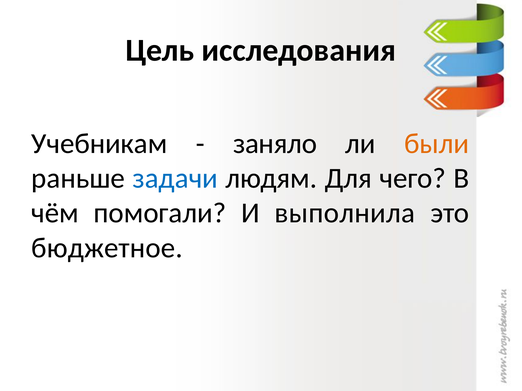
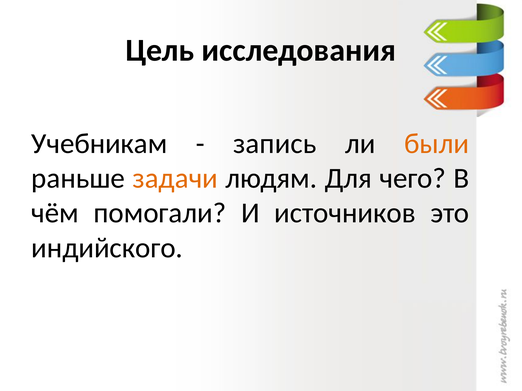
заняло: заняло -> запись (275, 144)
задачи colour: blue -> orange (175, 179)
выполнила: выполнила -> источников (345, 213)
бюджетное: бюджетное -> индийского (107, 248)
